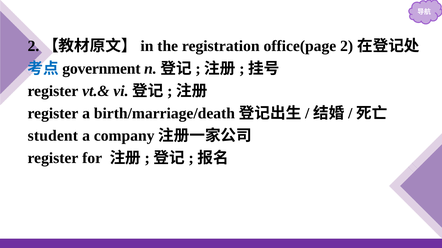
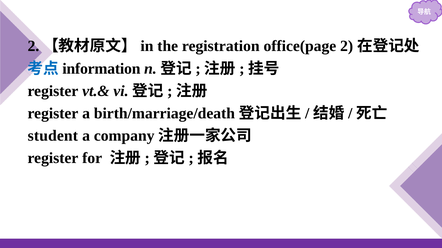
government: government -> information (101, 69)
